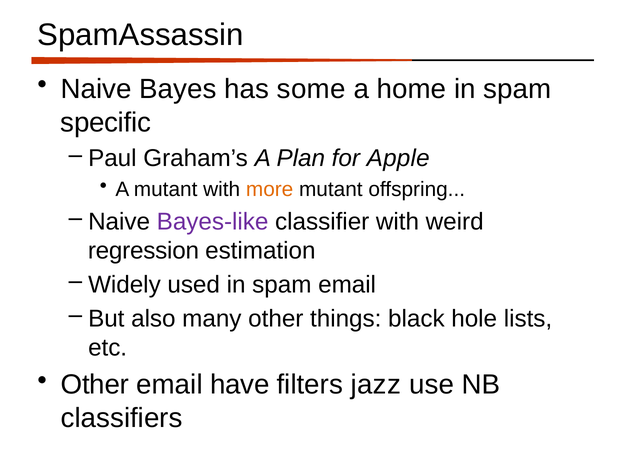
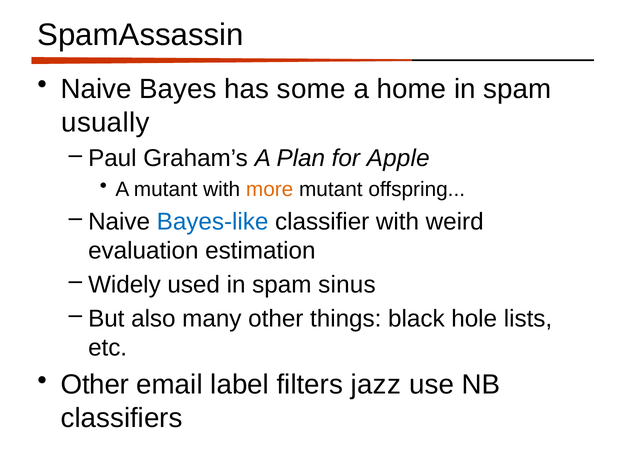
specific: specific -> usually (105, 123)
Bayes-like colour: purple -> blue (213, 222)
regression: regression -> evaluation (143, 251)
spam email: email -> sinus (347, 285)
have: have -> label (240, 385)
